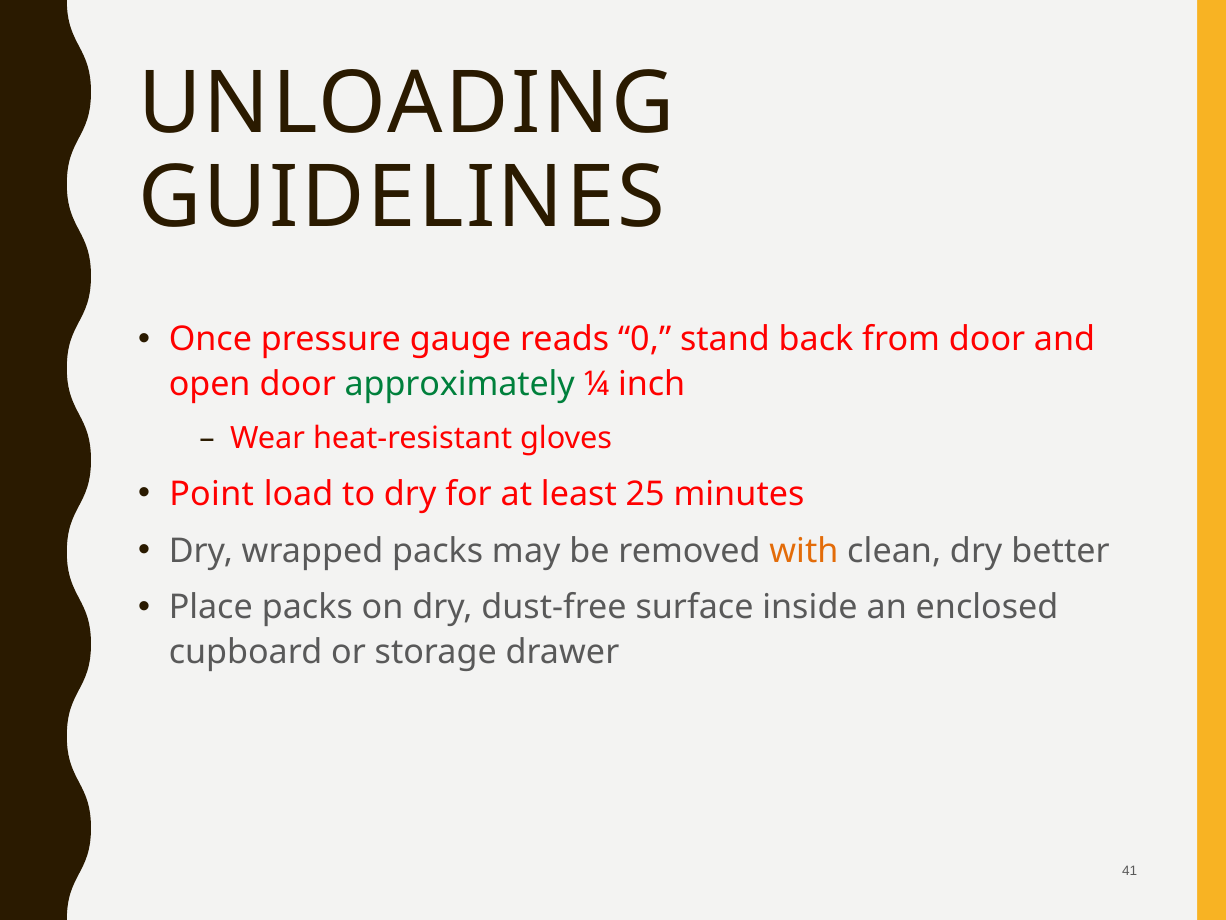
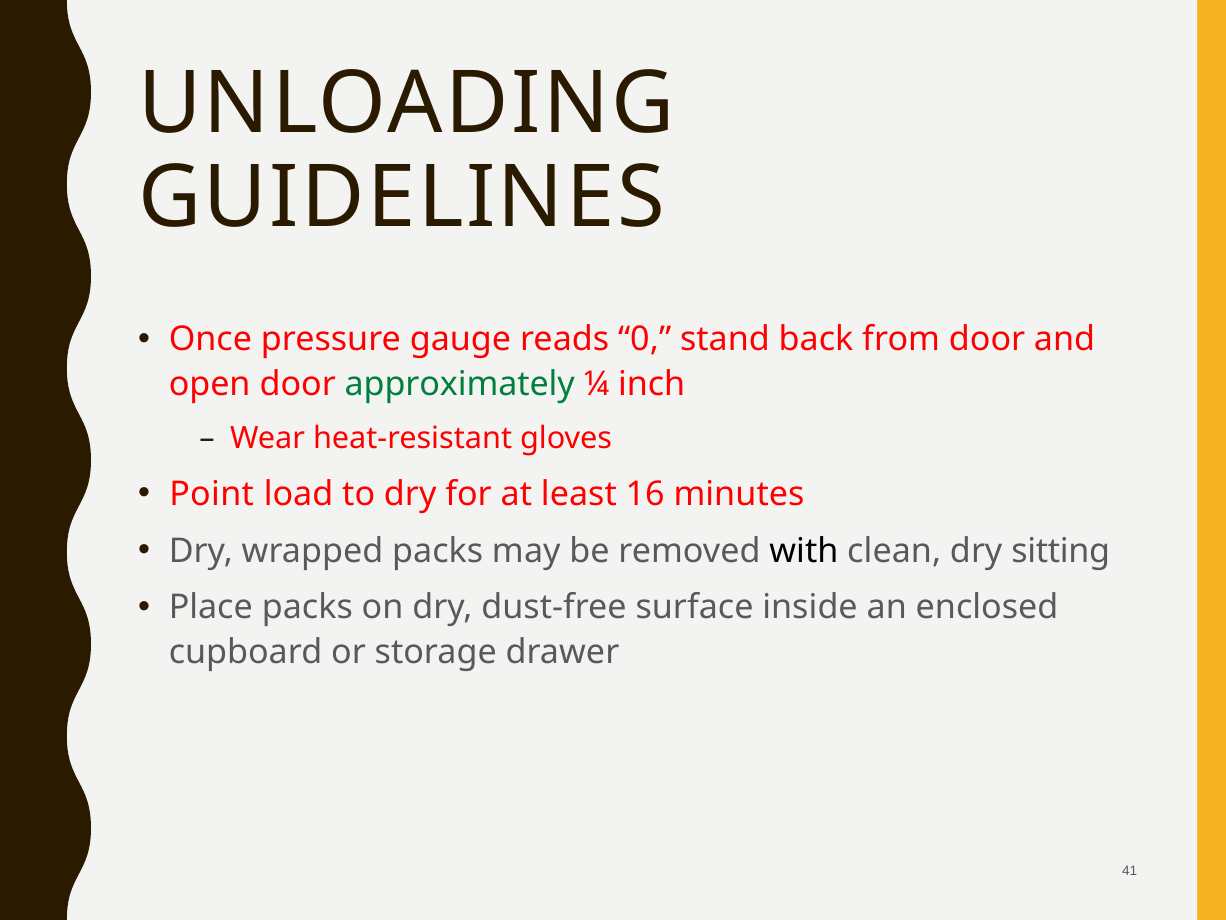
25: 25 -> 16 (645, 494)
with colour: orange -> black (804, 551)
better: better -> sitting (1061, 551)
